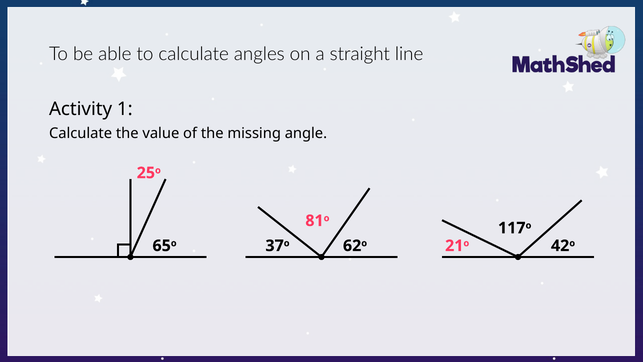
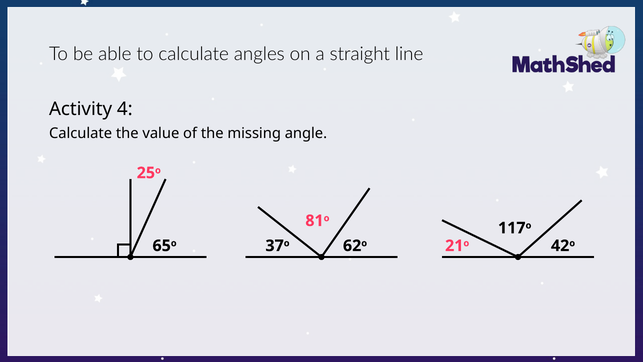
1: 1 -> 4 (125, 109)
